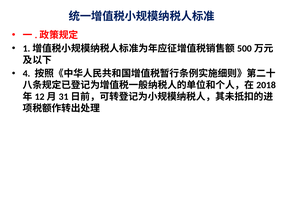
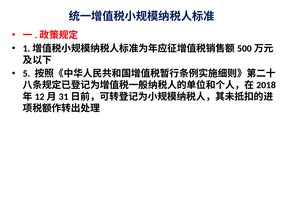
4: 4 -> 5 (26, 74)
